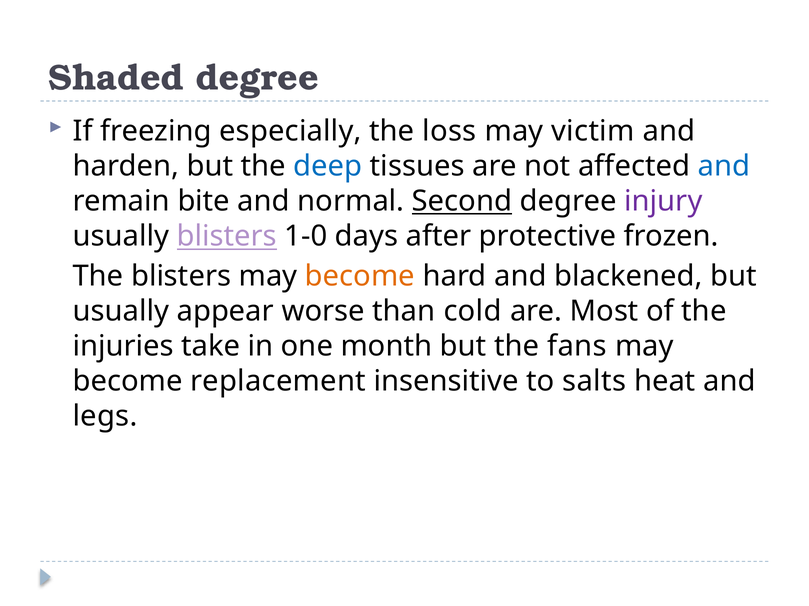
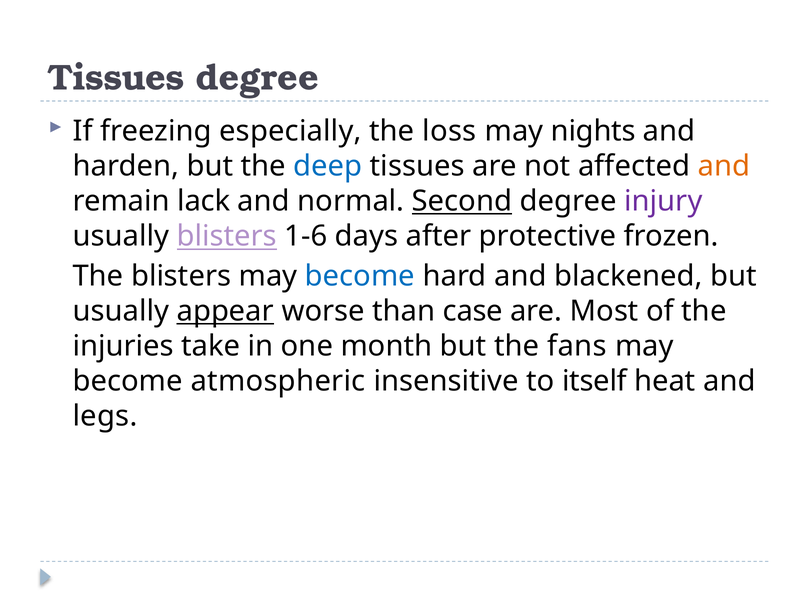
Shaded: Shaded -> Tissues (116, 78)
victim: victim -> nights (593, 131)
and colour: blue -> orange (724, 166)
bite: bite -> lack (204, 201)
1-0: 1-0 -> 1-6 (306, 237)
become colour: orange -> blue (360, 276)
appear underline: none -> present (225, 311)
cold: cold -> case (473, 311)
replacement: replacement -> atmospheric (278, 382)
salts: salts -> itself (594, 382)
